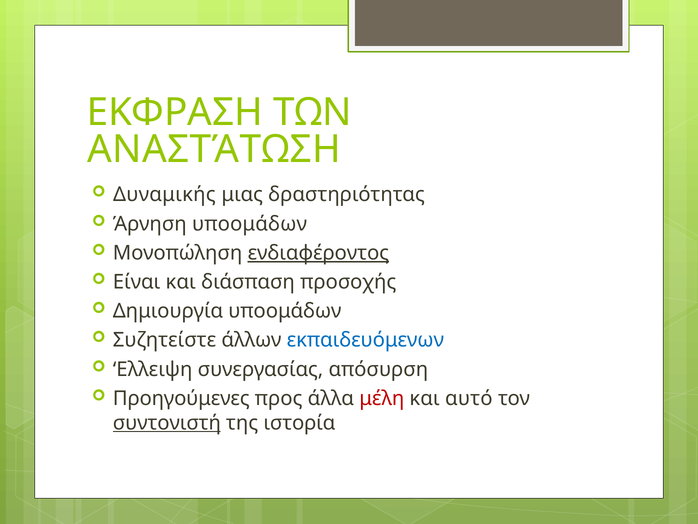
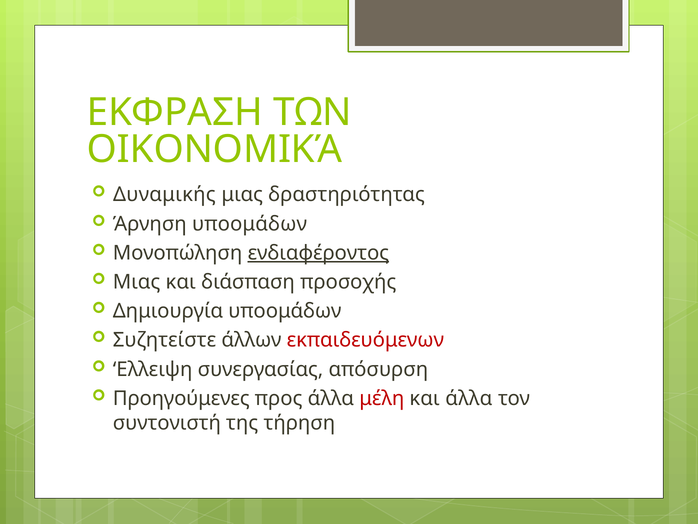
ΑΝΑΣΤΆΤΩΣΗ: ΑΝΑΣΤΆΤΩΣΗ -> ΟΙΚΟΝΟΜΙΚΆ (214, 149)
Είναι: Είναι -> Μιας (137, 282)
εκπαιδευόμενων colour: blue -> red (365, 340)
και αυτό: αυτό -> άλλα (469, 398)
συντονιστή underline: present -> none (167, 422)
ιστορία: ιστορία -> τήρηση (299, 422)
